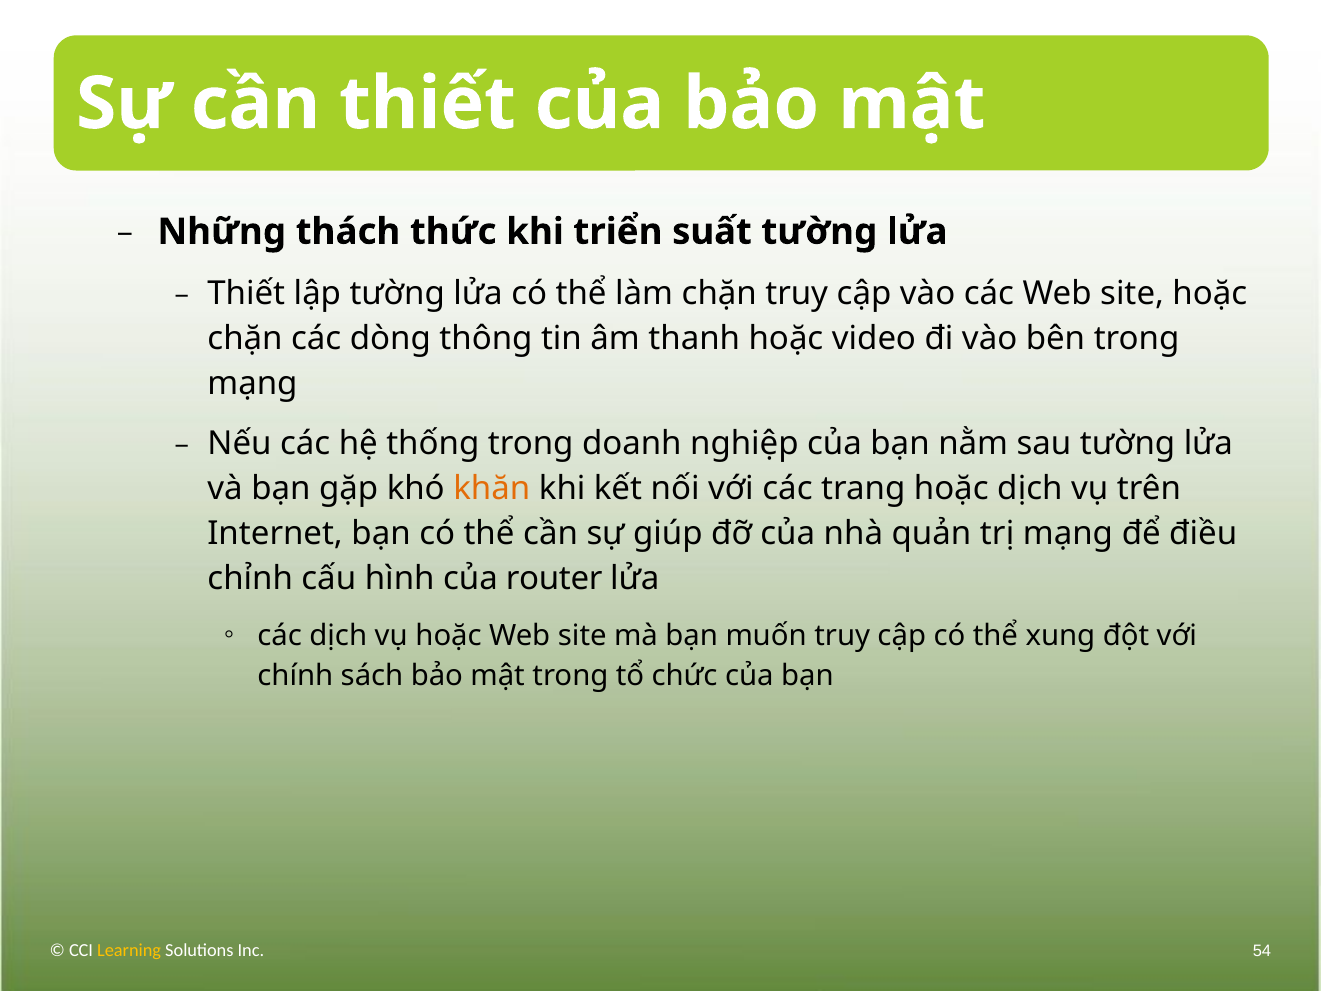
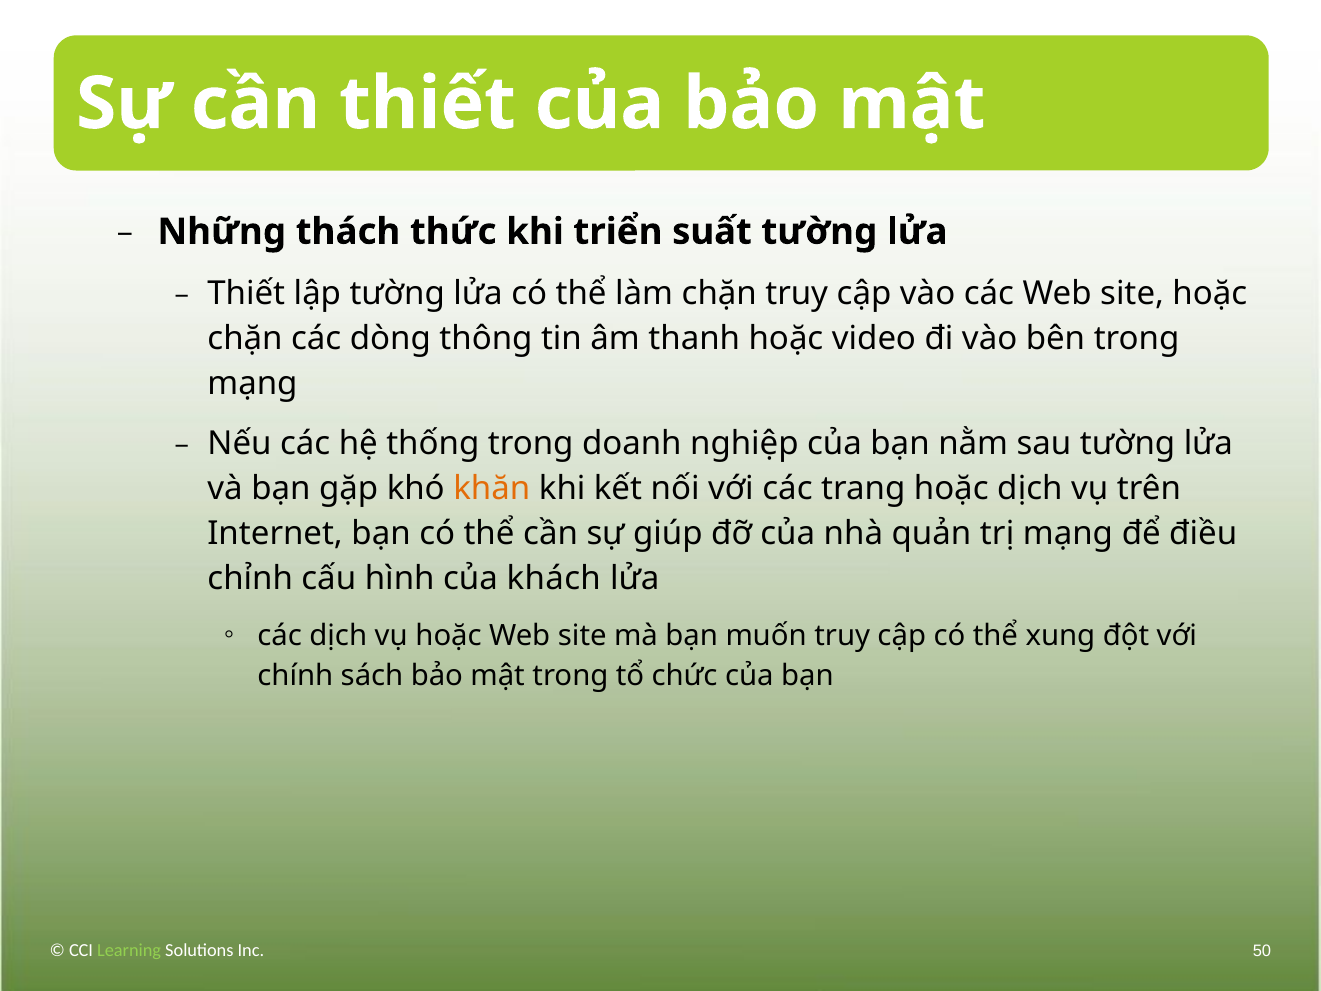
router: router -> khách (554, 579)
Learning colour: yellow -> light green (129, 950)
54: 54 -> 50 (1262, 950)
